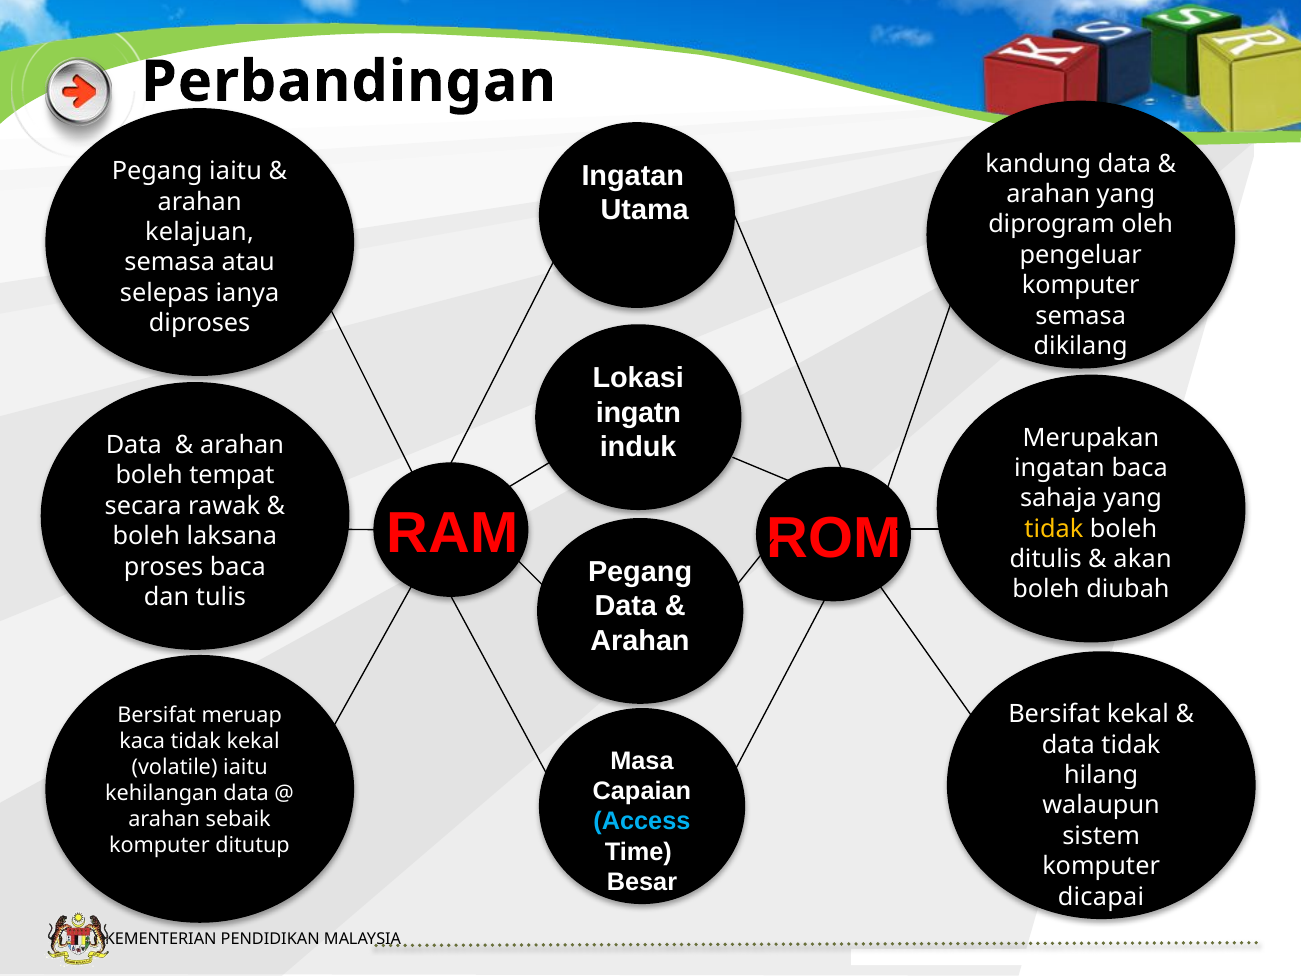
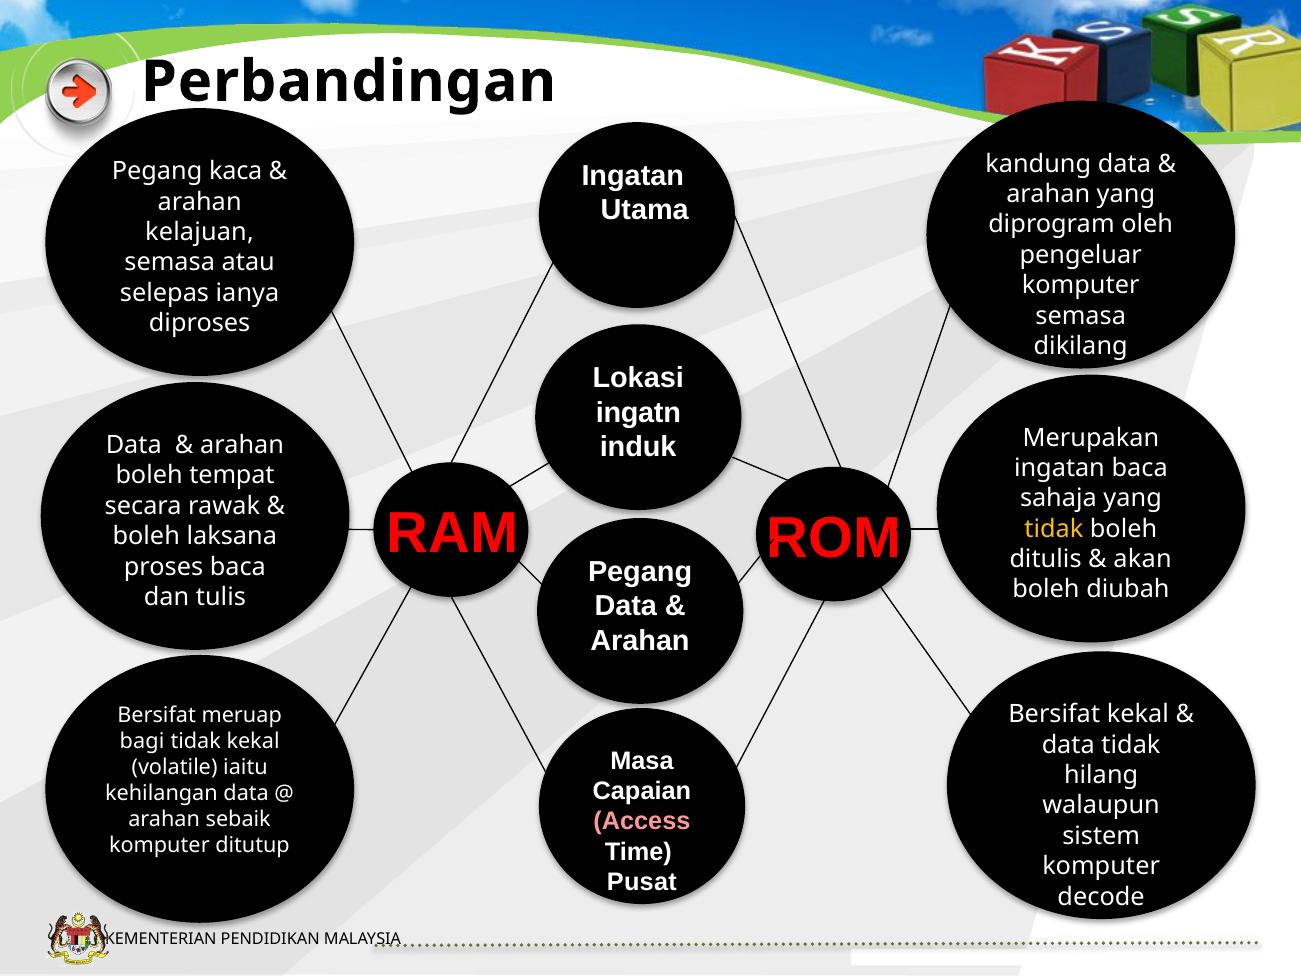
Pegang iaitu: iaitu -> kaca (236, 171)
kaca: kaca -> bagi (142, 741)
Access colour: light blue -> pink (642, 821)
Besar: Besar -> Pusat (642, 882)
dicapai: dicapai -> decode (1101, 896)
